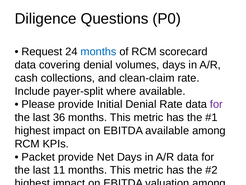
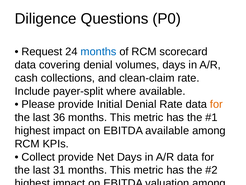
for colour: purple -> orange (216, 104)
Packet: Packet -> Collect (38, 157)
11: 11 -> 31 (59, 170)
